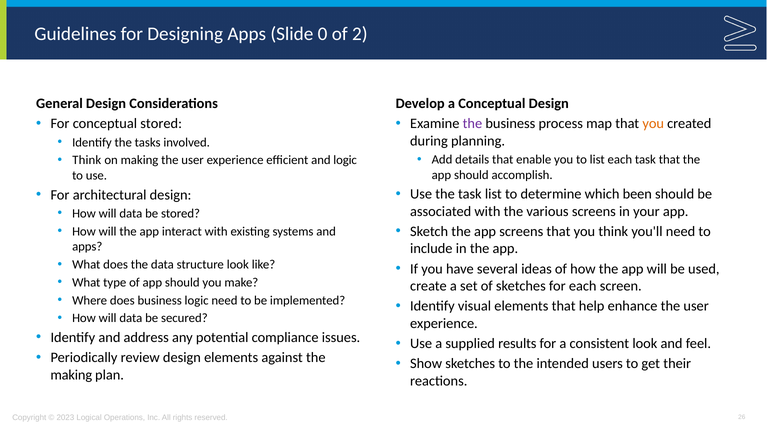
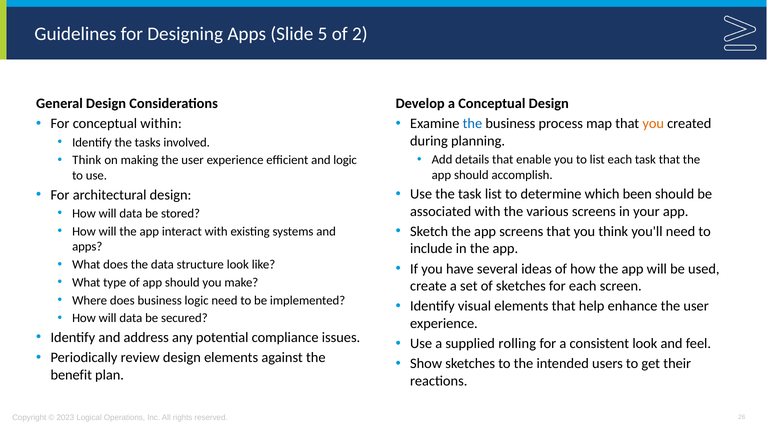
0: 0 -> 5 (323, 34)
conceptual stored: stored -> within (161, 124)
the colour: purple -> blue (472, 124)
results: results -> rolling (517, 344)
making: making -> benefit (71, 375)
